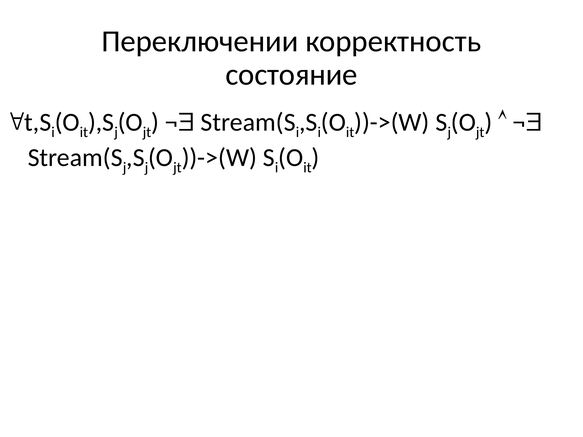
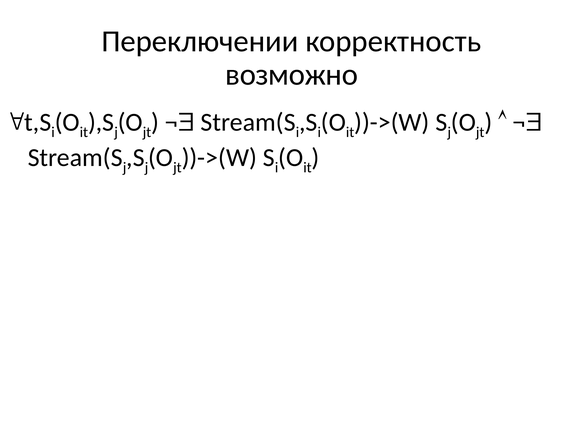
состояние: состояние -> возможно (292, 75)
